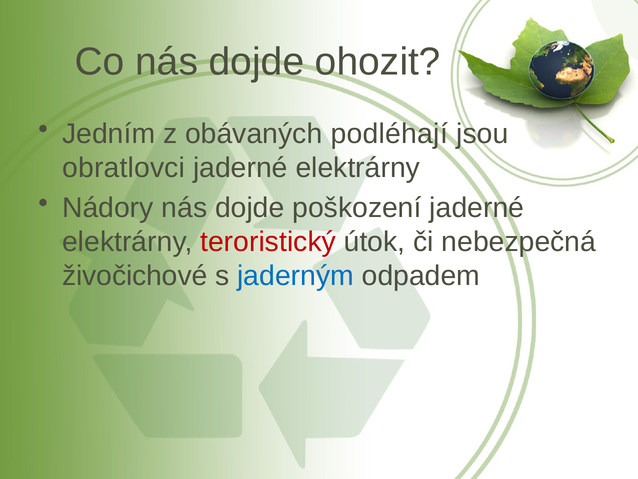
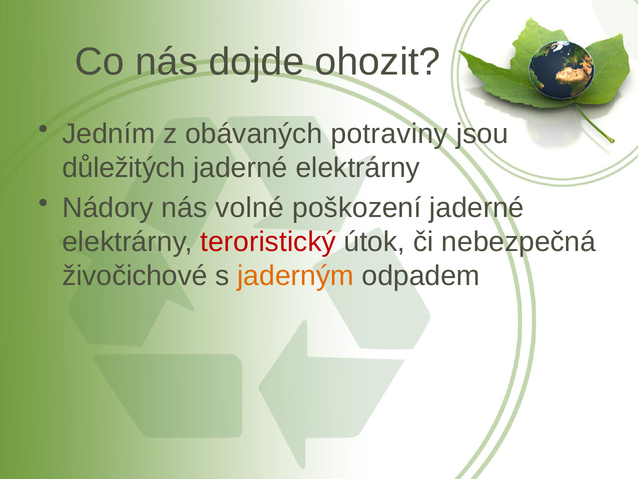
podléhají: podléhají -> potraviny (389, 134)
obratlovci: obratlovci -> důležitých (124, 168)
dojde: dojde -> volné (250, 208)
jaderným colour: blue -> orange (296, 276)
